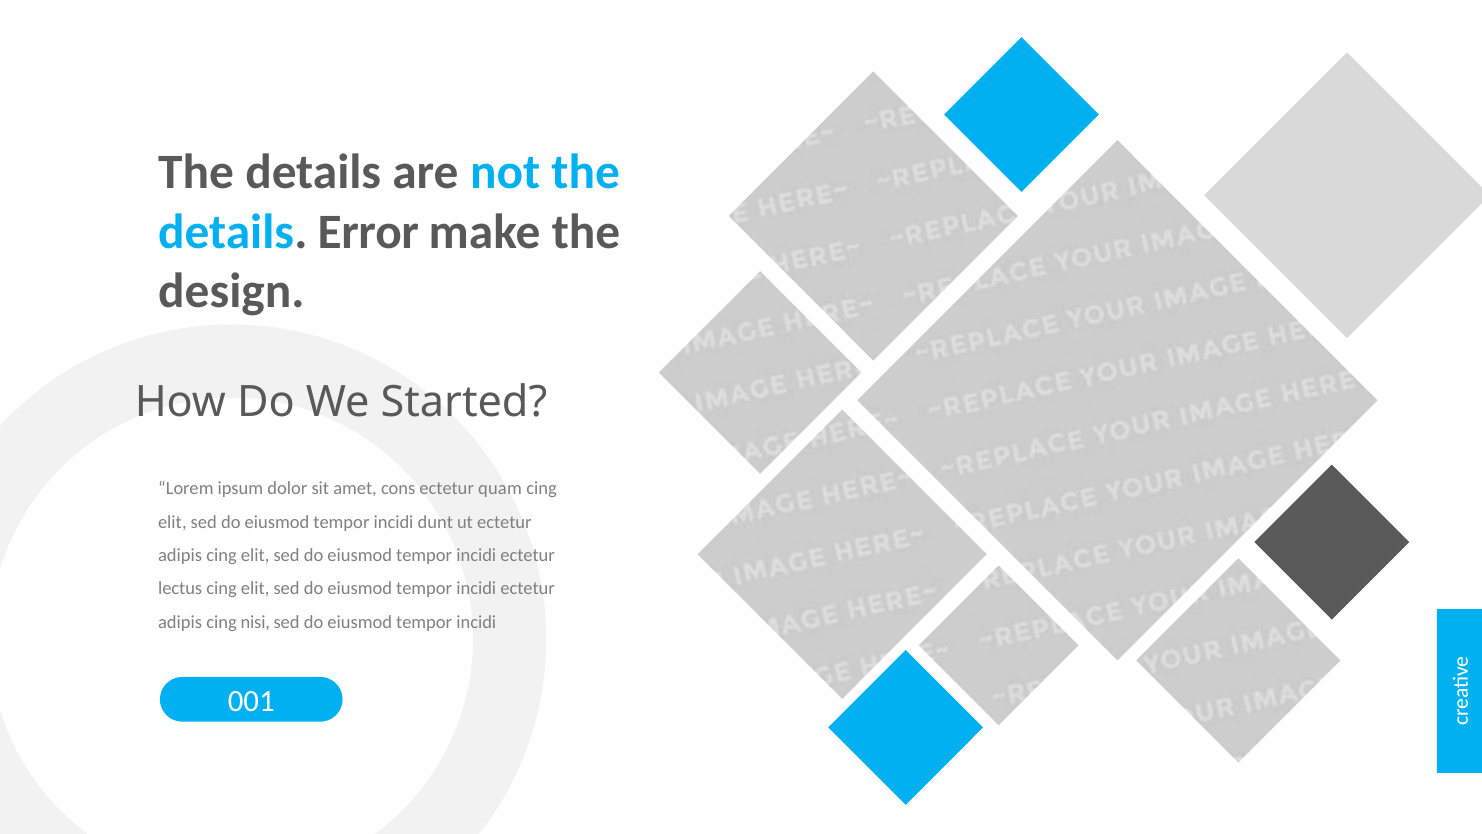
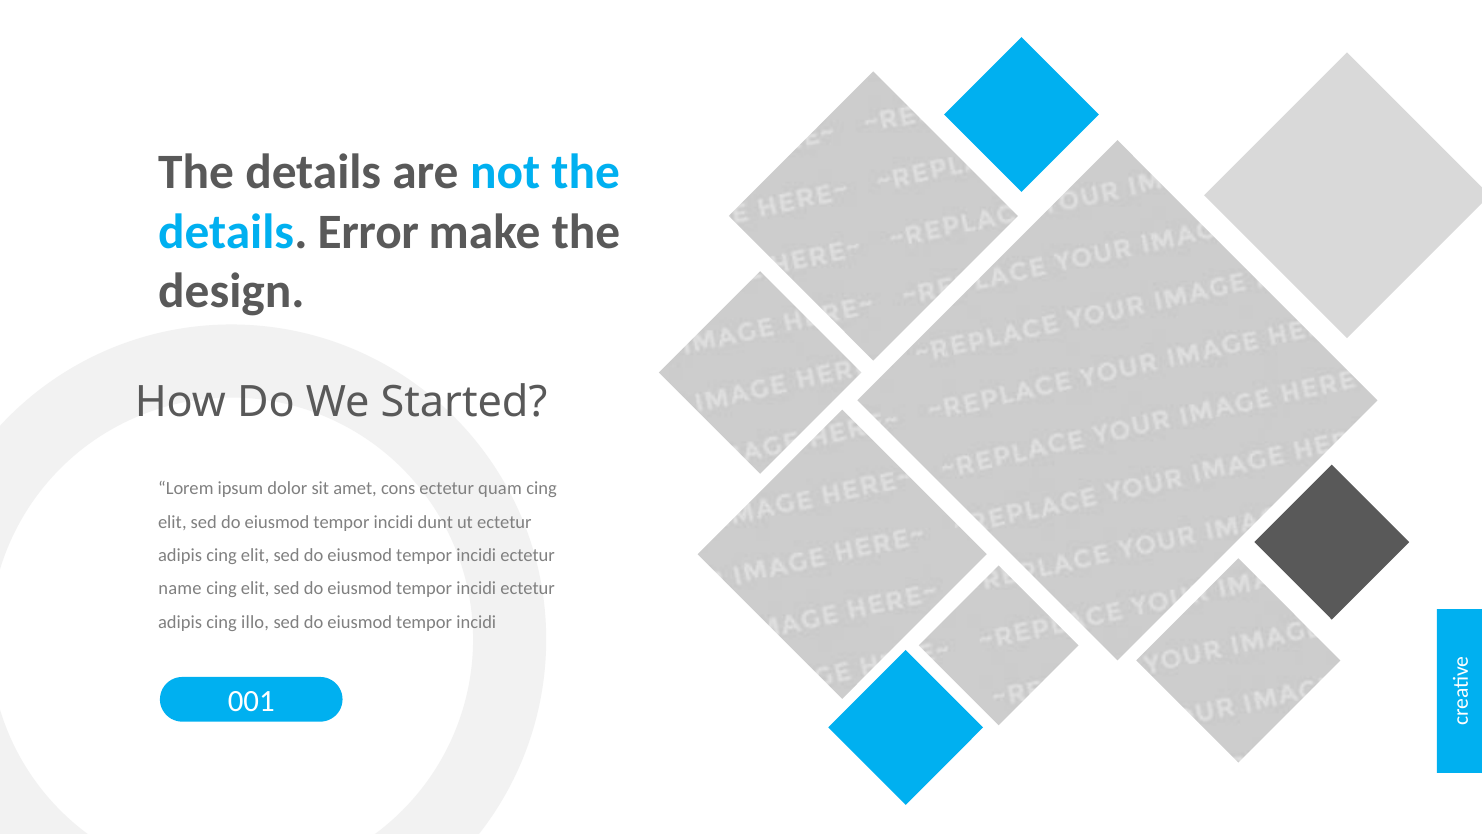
lectus: lectus -> name (180, 589)
nisi: nisi -> illo (255, 622)
